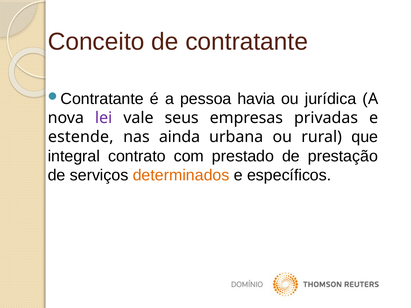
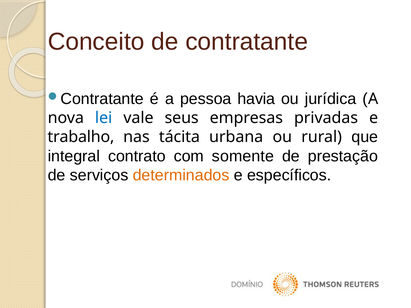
lei colour: purple -> blue (104, 118)
estende: estende -> trabalho (81, 137)
ainda: ainda -> tácita (179, 137)
prestado: prestado -> somente (243, 156)
